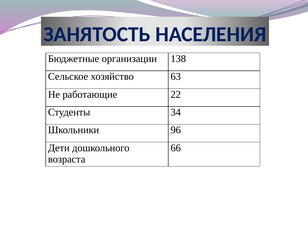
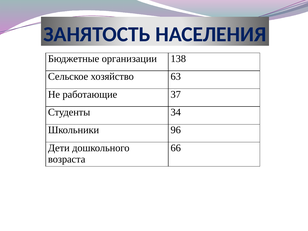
22: 22 -> 37 (176, 94)
